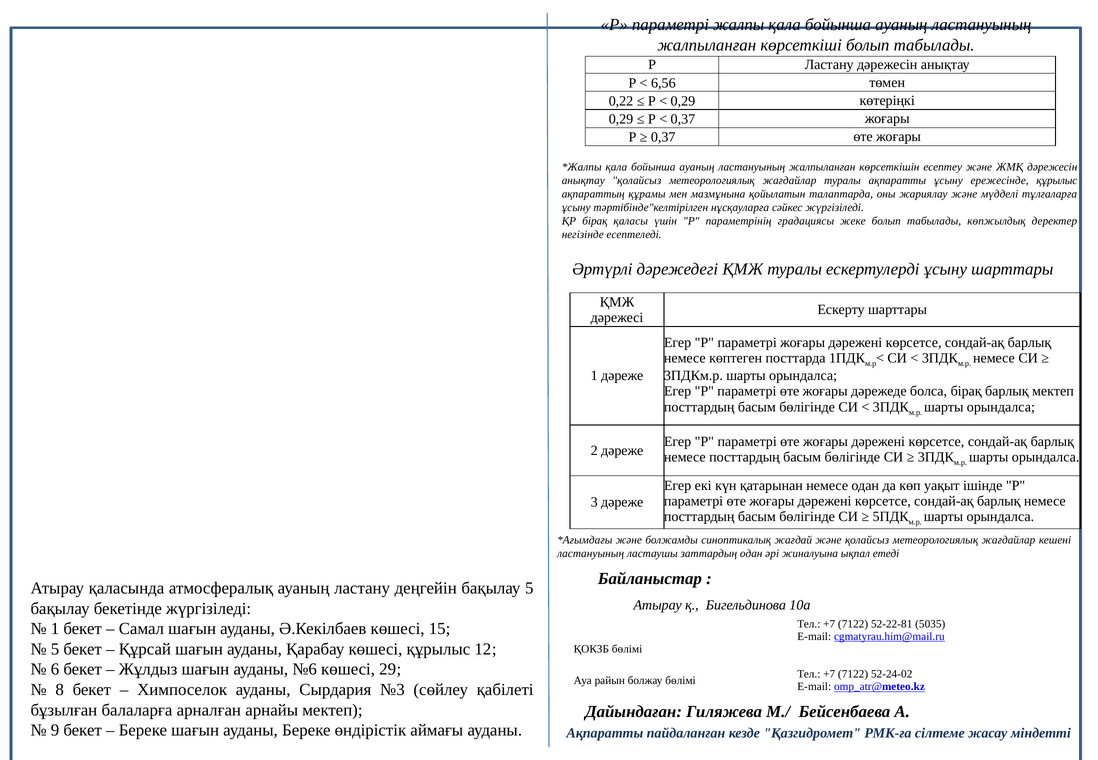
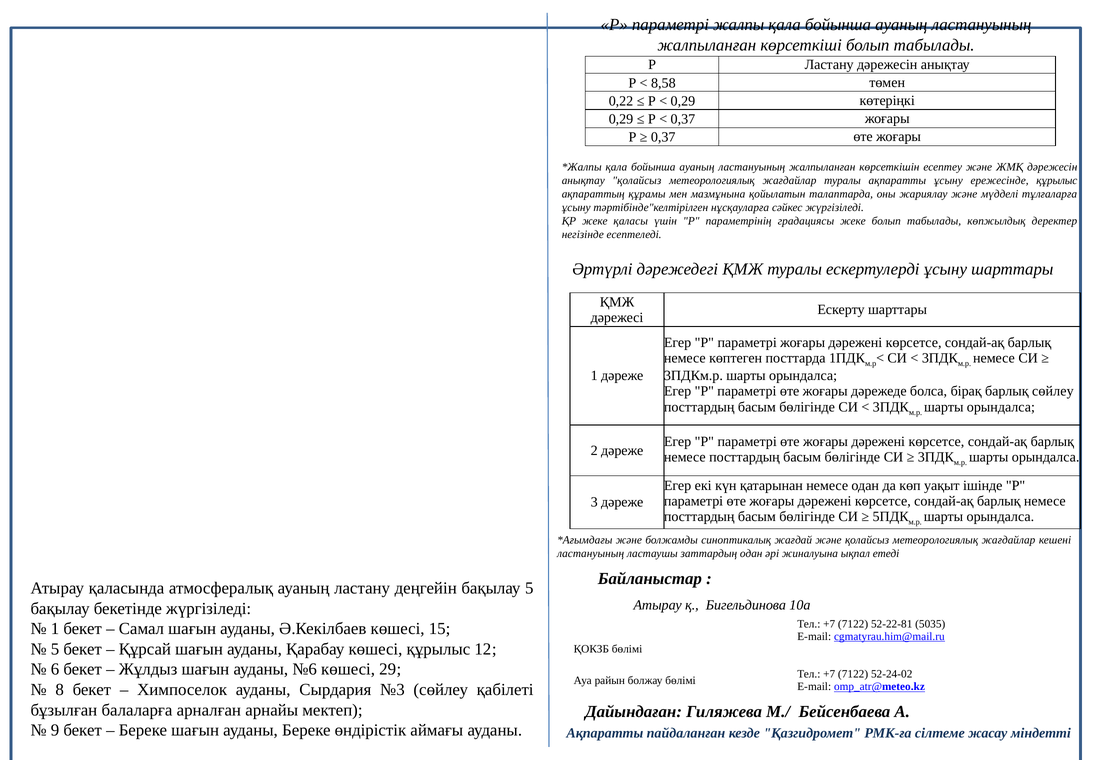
6,56: 6,56 -> 8,58 (663, 83)
ҚР бірақ: бірақ -> жеке (595, 221)
барлық мектеп: мектеп -> сөйлеу (1053, 391)
